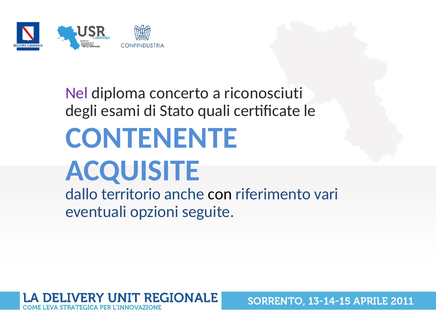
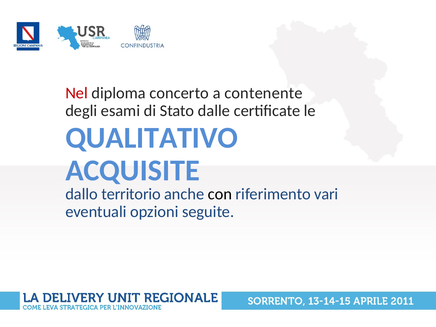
Nel colour: purple -> red (77, 93)
riconosciuti: riconosciuti -> contenente (264, 93)
quali: quali -> dalle (214, 111)
CONTENENTE: CONTENENTE -> QUALITATIVO (152, 138)
